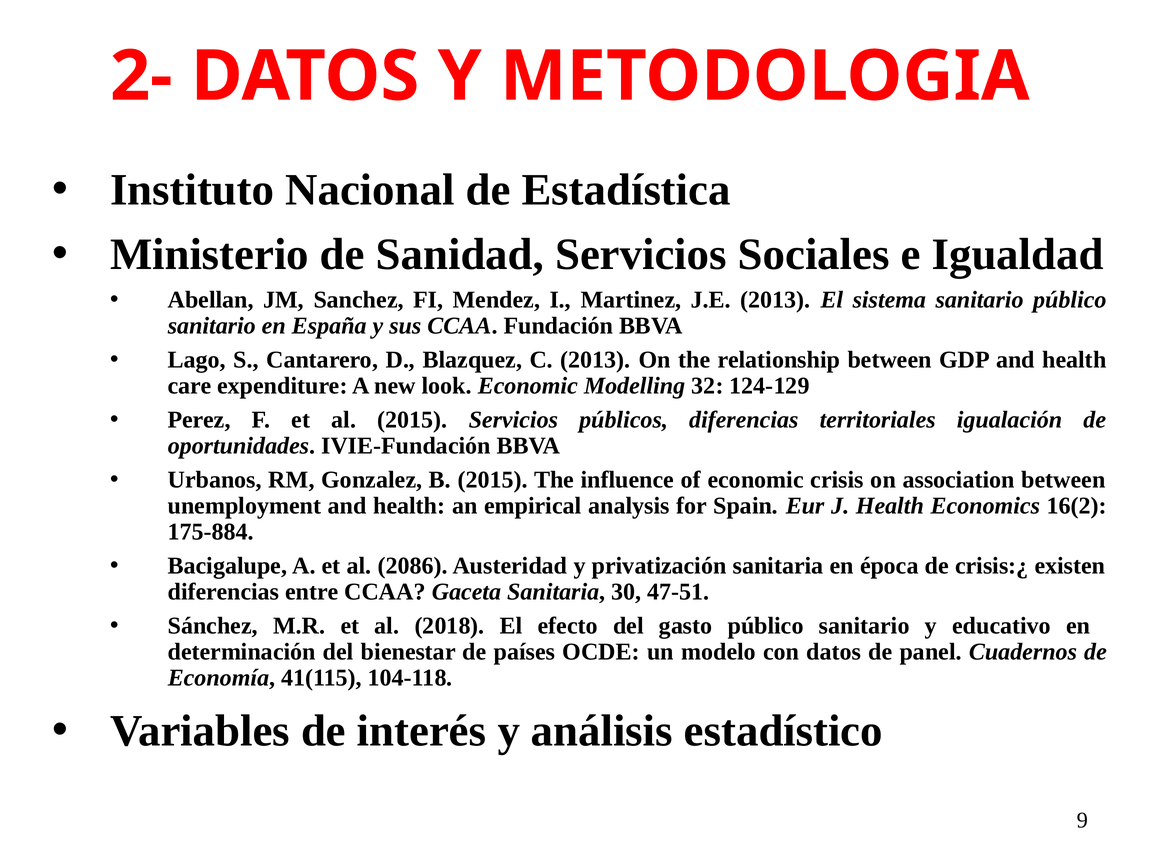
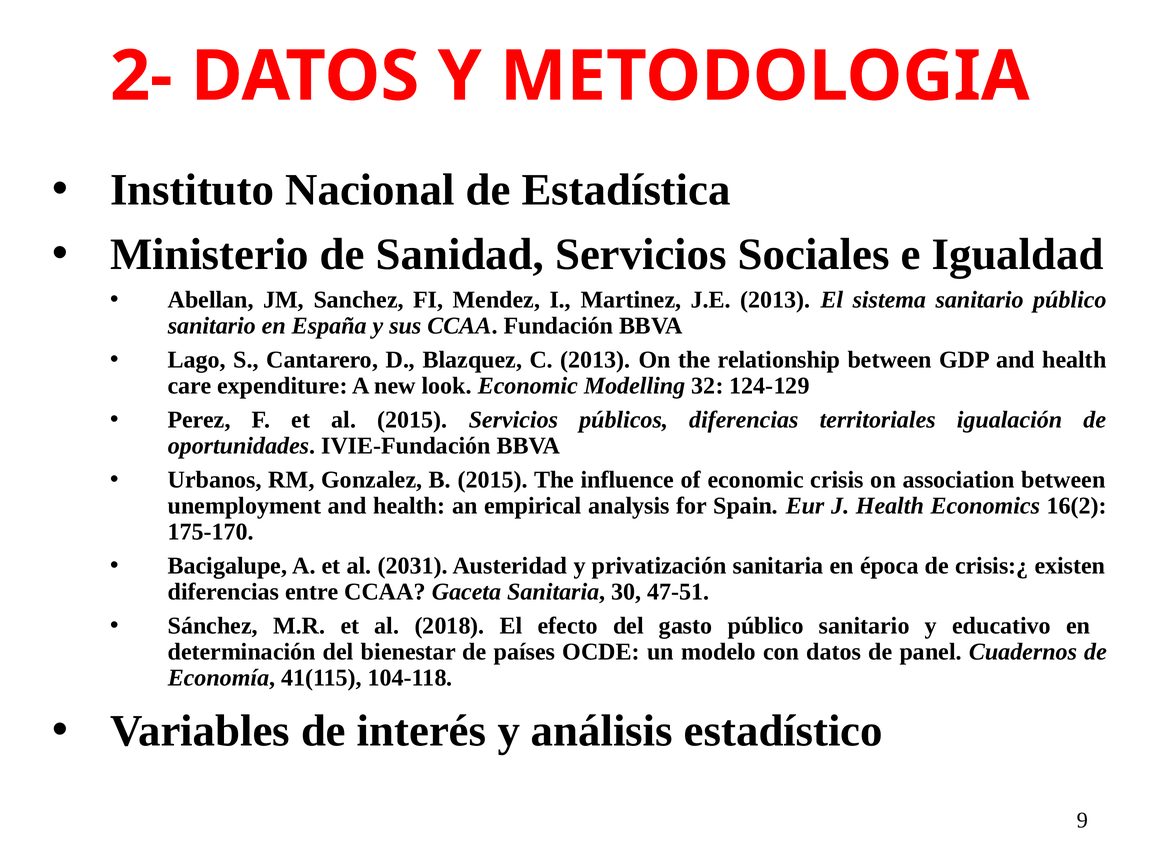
175-884: 175-884 -> 175-170 (211, 531)
2086: 2086 -> 2031 (413, 565)
